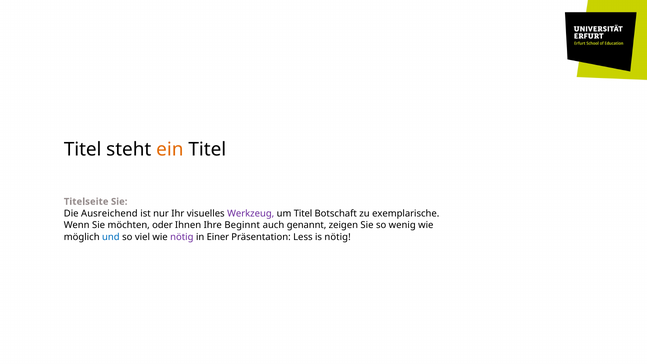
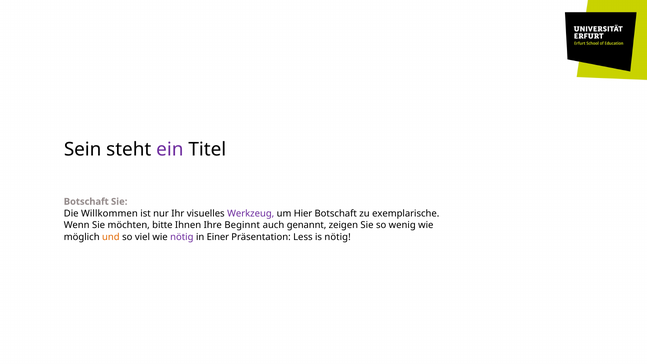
Titel: Titel -> Sein (83, 150)
ein colour: orange -> purple (170, 150)
Titelseite: Titelseite -> Botschaft (86, 202)
Ausreichend: Ausreichend -> Willkommen (109, 213)
um Titel: Titel -> Hier (303, 213)
oder: oder -> bitte (162, 225)
und colour: blue -> orange (111, 237)
